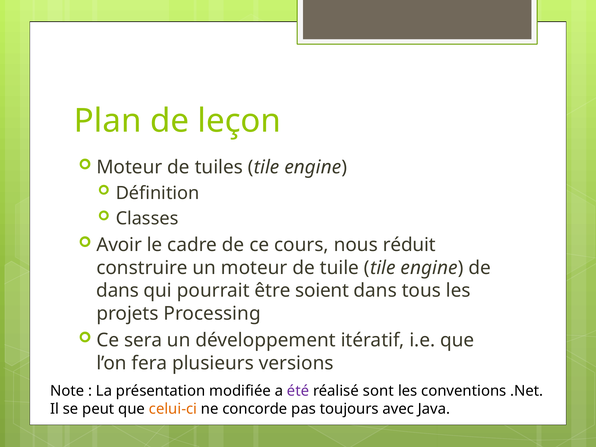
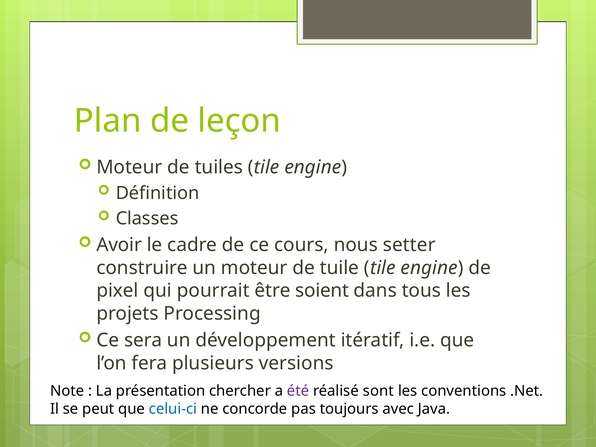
réduit: réduit -> setter (409, 245)
dans: dans -> pixel (117, 291)
modifiée: modifiée -> chercher (240, 391)
celui-ci colour: orange -> blue (173, 409)
